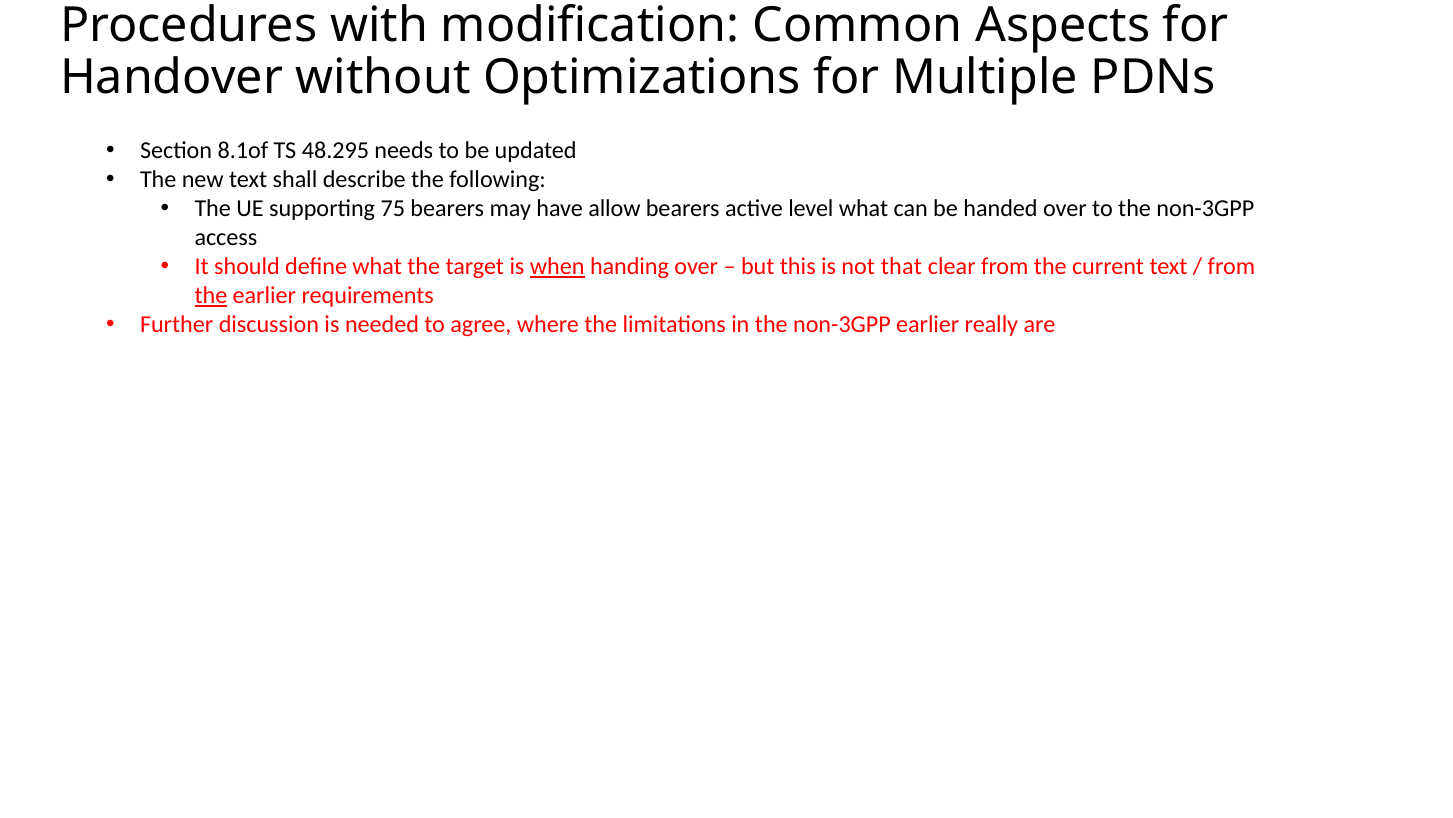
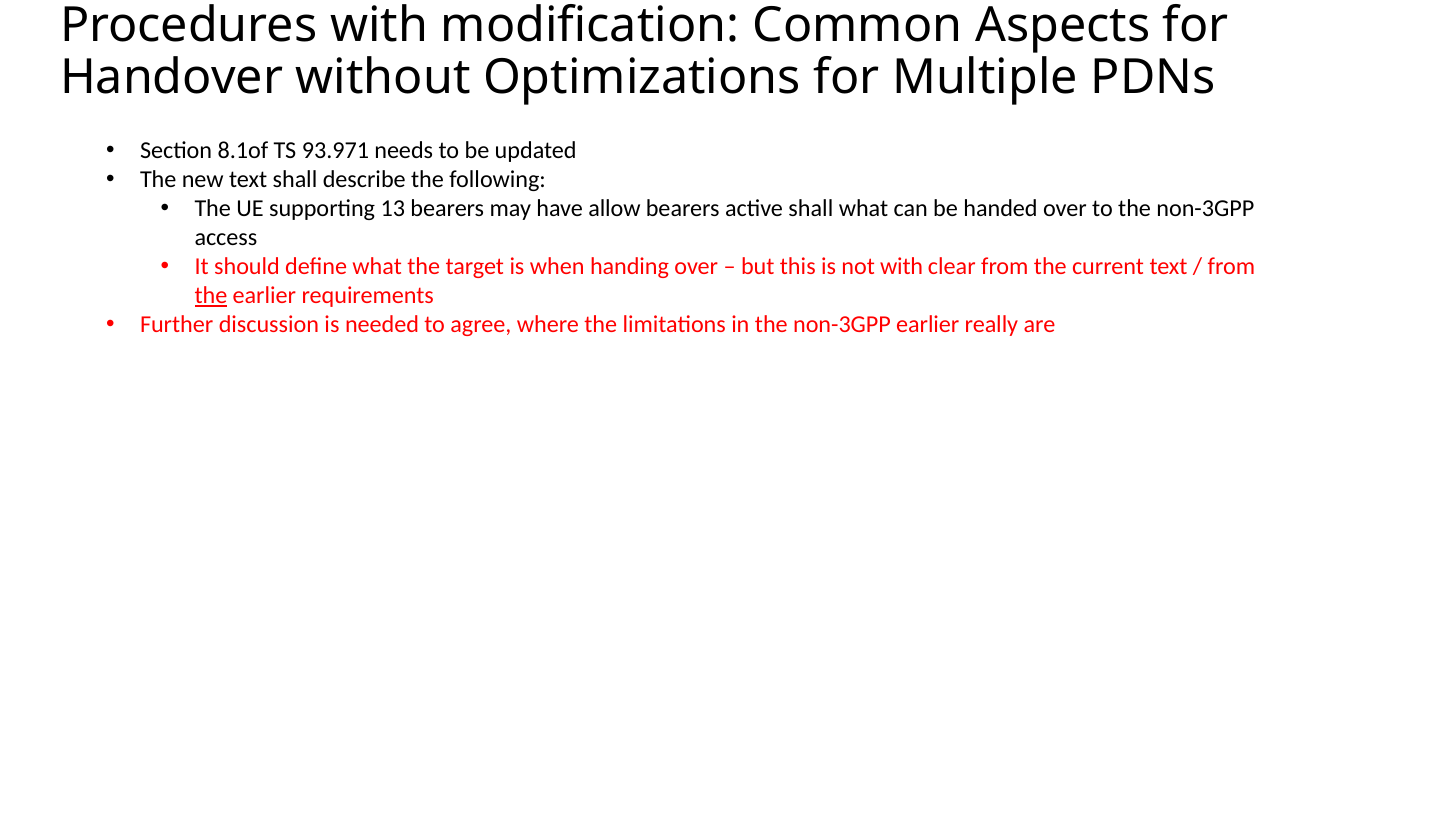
48.295: 48.295 -> 93.971 (335, 150)
75: 75 -> 13 (393, 208)
active level: level -> shall (811, 208)
when underline: present -> none (557, 267)
not that: that -> with (902, 267)
